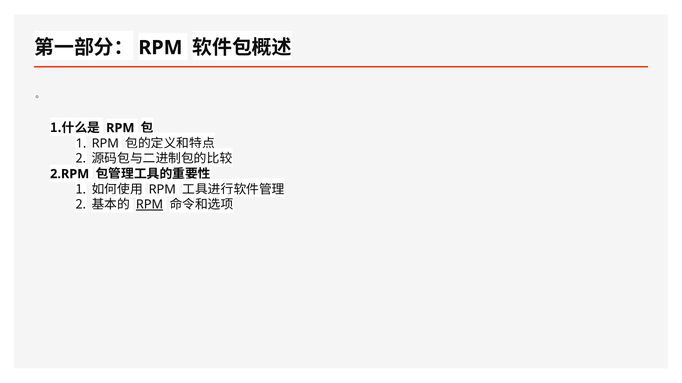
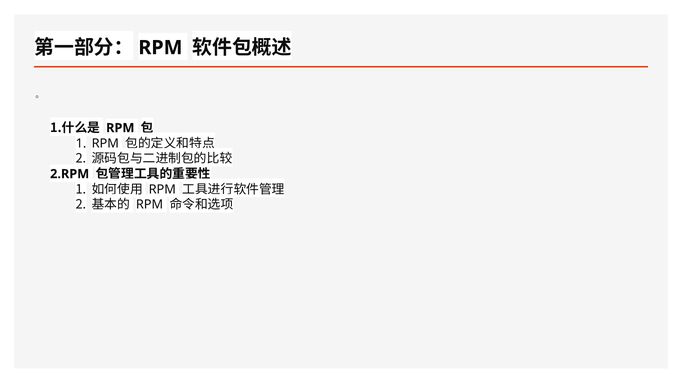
RPM underline: present -> none (150, 205)
